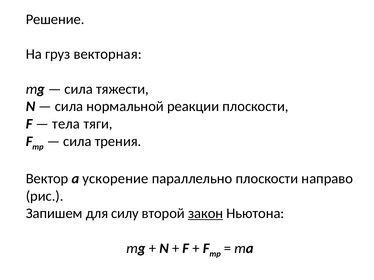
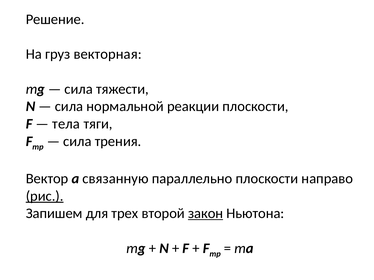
ускорение: ускорение -> связанную (115, 179)
рис underline: none -> present (45, 196)
силу: силу -> трех (125, 214)
